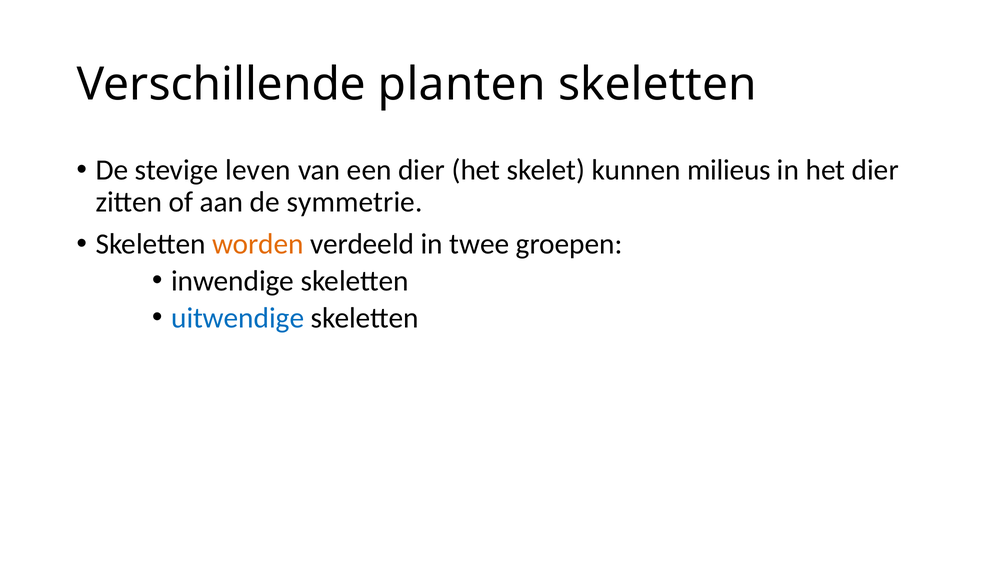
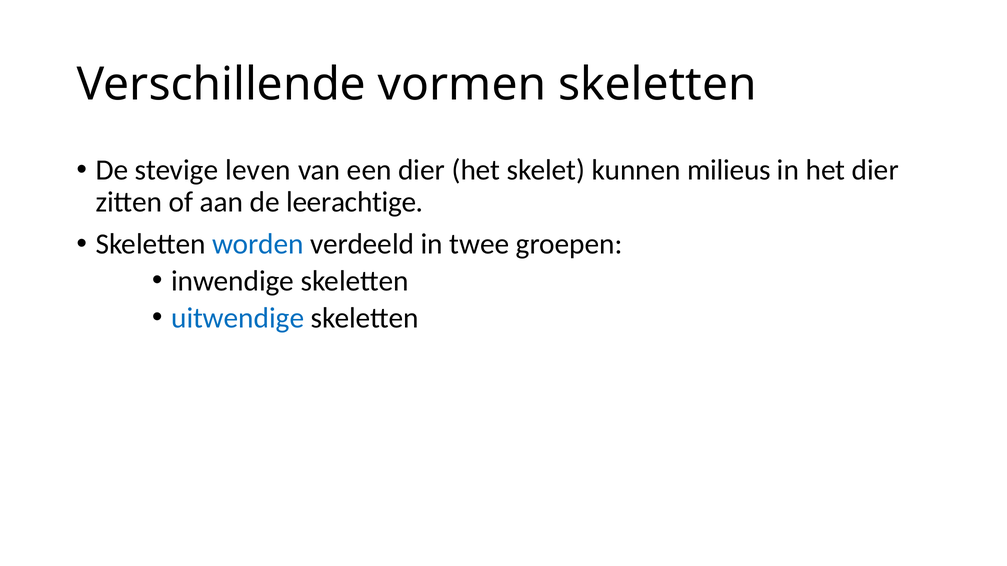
planten: planten -> vormen (462, 85)
symmetrie: symmetrie -> leerachtige (355, 202)
worden colour: orange -> blue (258, 244)
